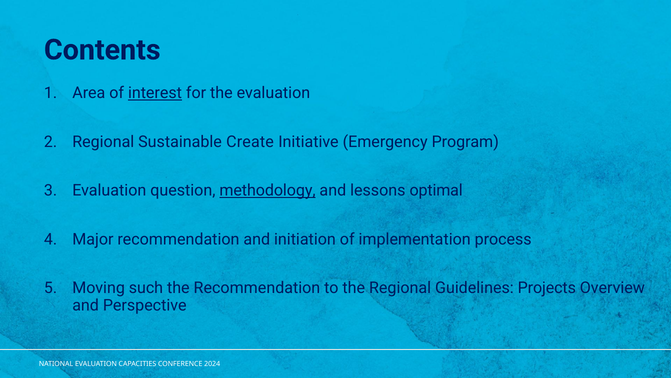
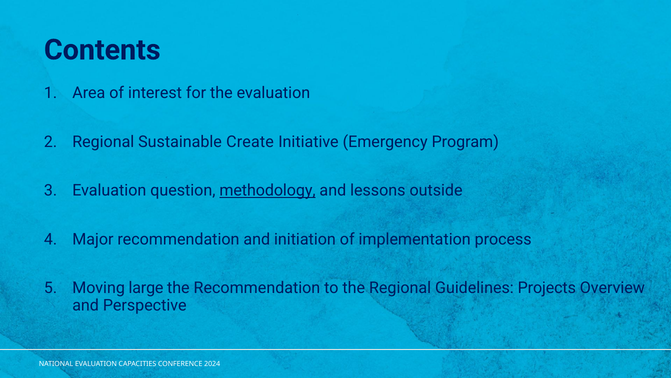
interest underline: present -> none (155, 93)
optimal: optimal -> outside (436, 190)
such: such -> large (146, 288)
